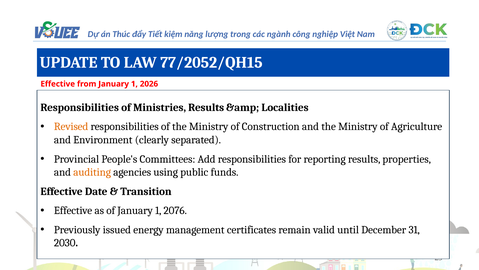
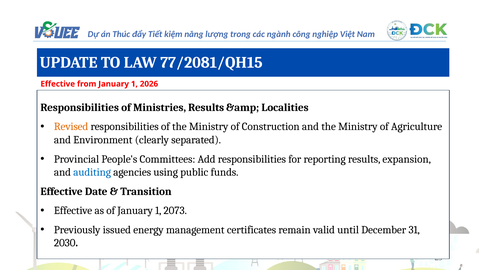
77/2052/QH15: 77/2052/QH15 -> 77/2081/QH15 (211, 62)
properties: properties -> expansion (407, 159)
auditing colour: orange -> blue (92, 172)
2076: 2076 -> 2073 (175, 210)
